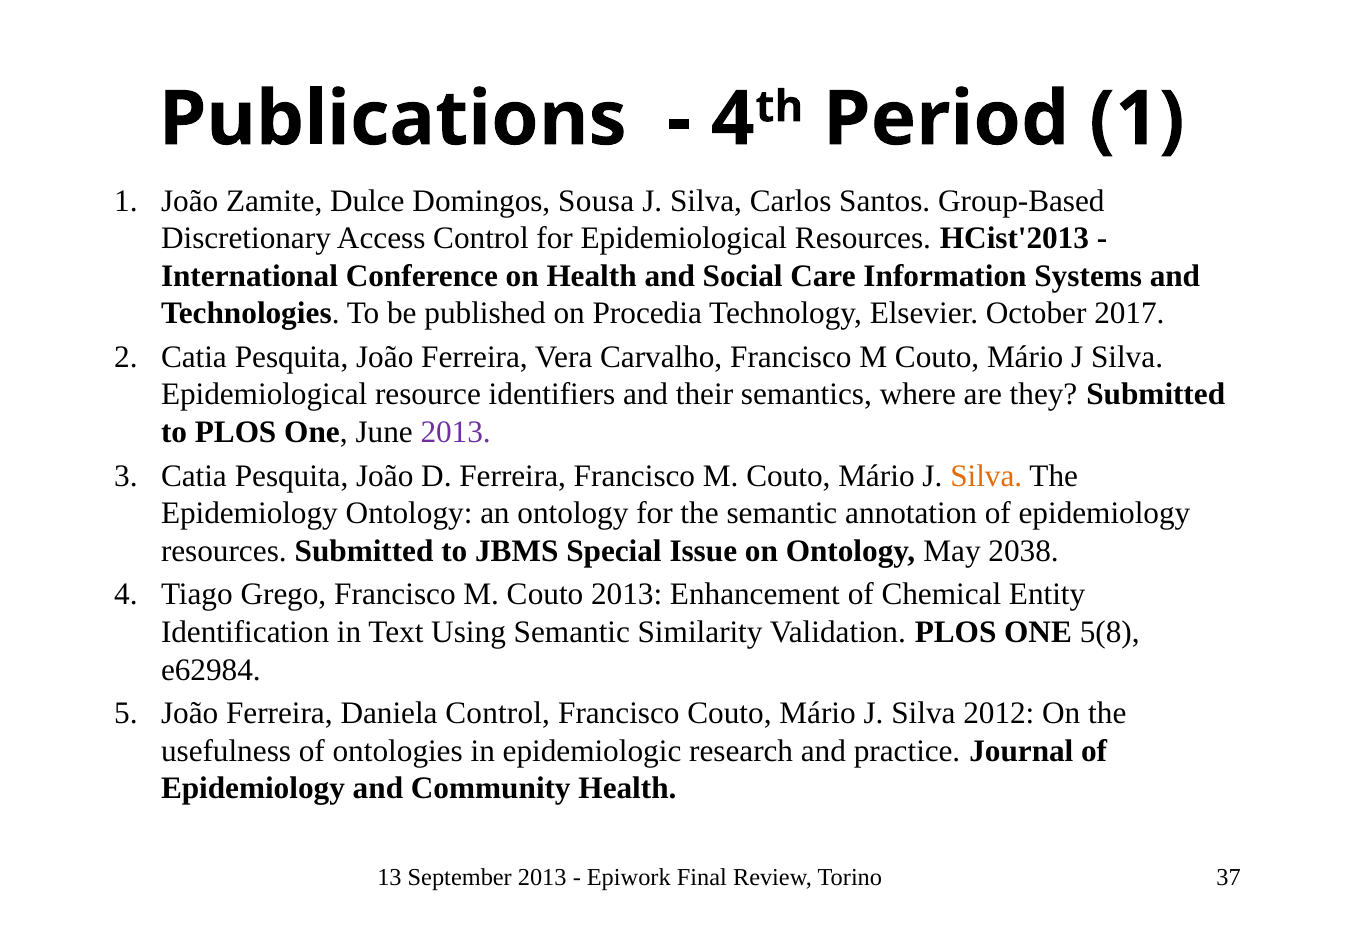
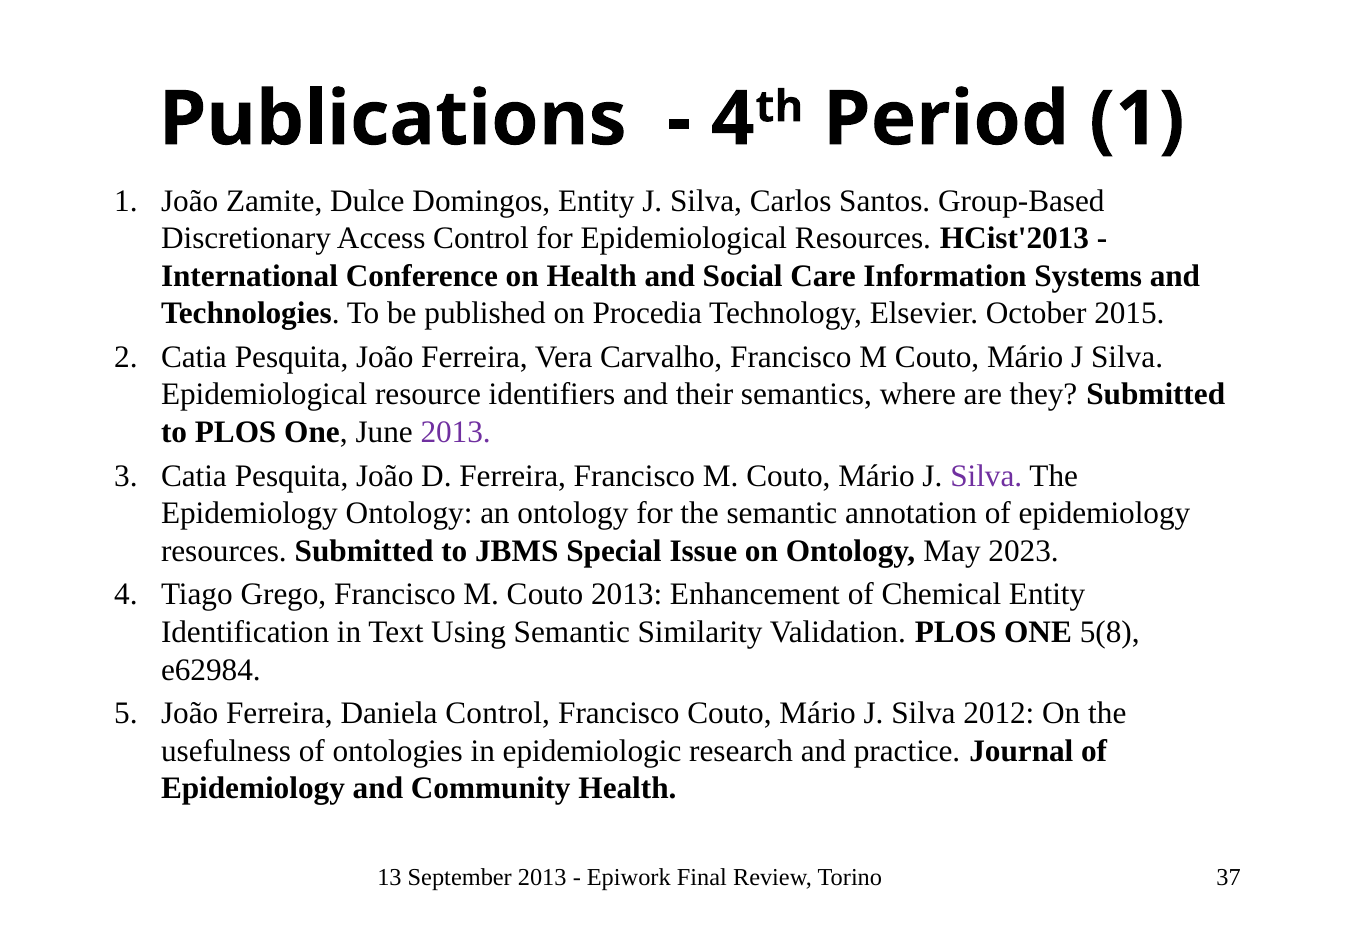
Domingos Sousa: Sousa -> Entity (596, 201)
2017: 2017 -> 2015 (1129, 313)
Silva colour: orange -> purple (986, 476)
2038: 2038 -> 2023 (1024, 551)
